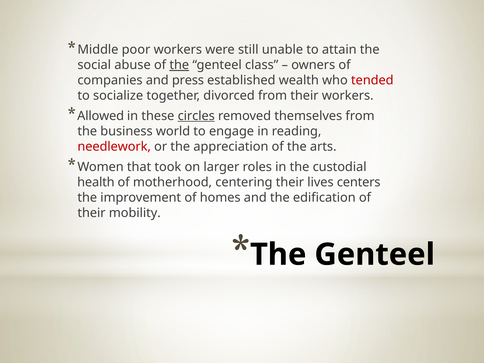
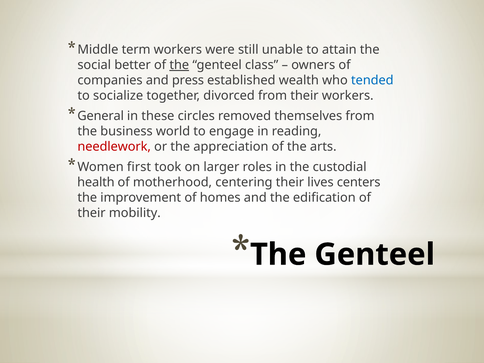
poor: poor -> term (136, 50)
abuse: abuse -> better (133, 65)
tended colour: red -> blue (372, 80)
Allowed: Allowed -> General (101, 116)
circles underline: present -> none (196, 116)
that: that -> first (139, 167)
